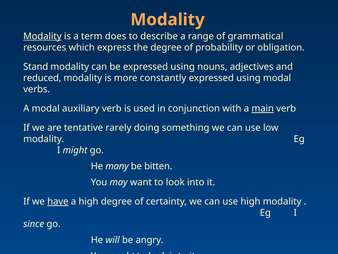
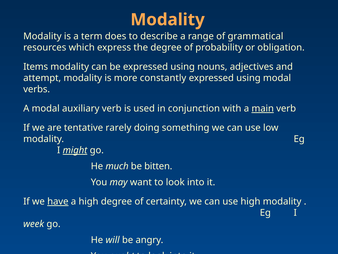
Modality underline: present -> none (42, 36)
Stand: Stand -> Items (36, 67)
reduced: reduced -> attempt (42, 78)
might underline: none -> present (75, 150)
many: many -> much (117, 166)
since: since -> week (34, 224)
